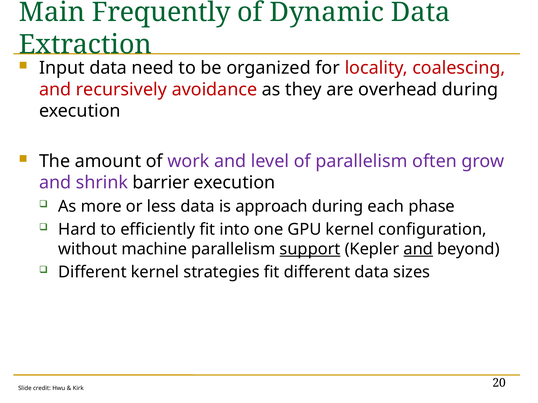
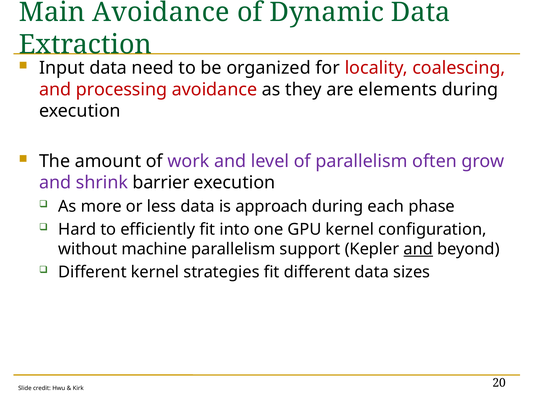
Main Frequently: Frequently -> Avoidance (161, 12)
recursively: recursively -> processing (121, 90)
overhead: overhead -> elements (398, 90)
support underline: present -> none (310, 249)
